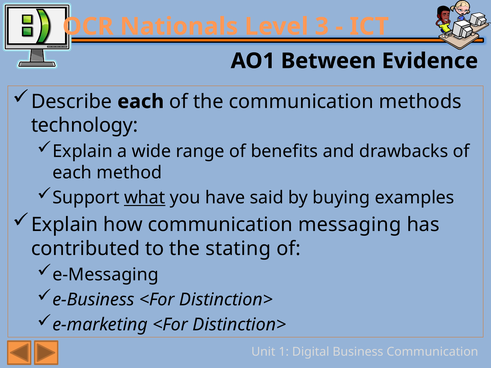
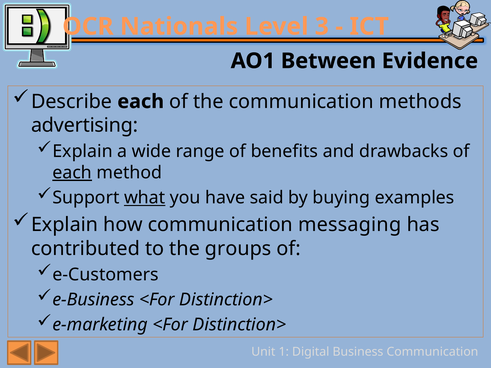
technology: technology -> advertising (85, 125)
each underline: none -> present (72, 173)
stating: stating -> groups (238, 249)
e-Messaging: e-Messaging -> e-Customers (106, 275)
